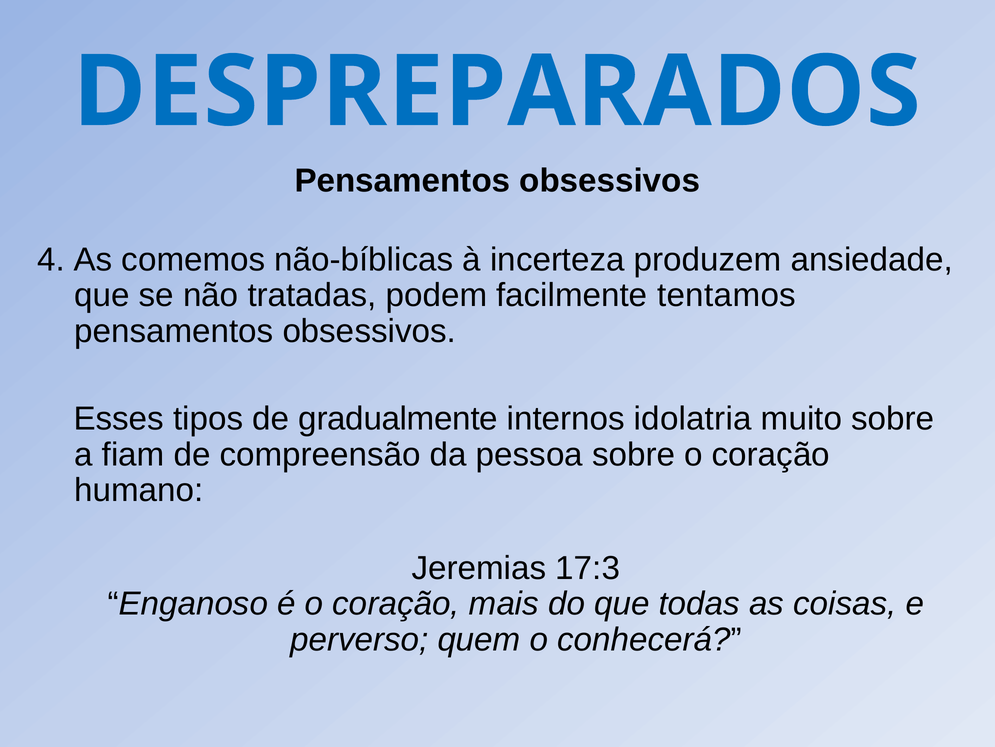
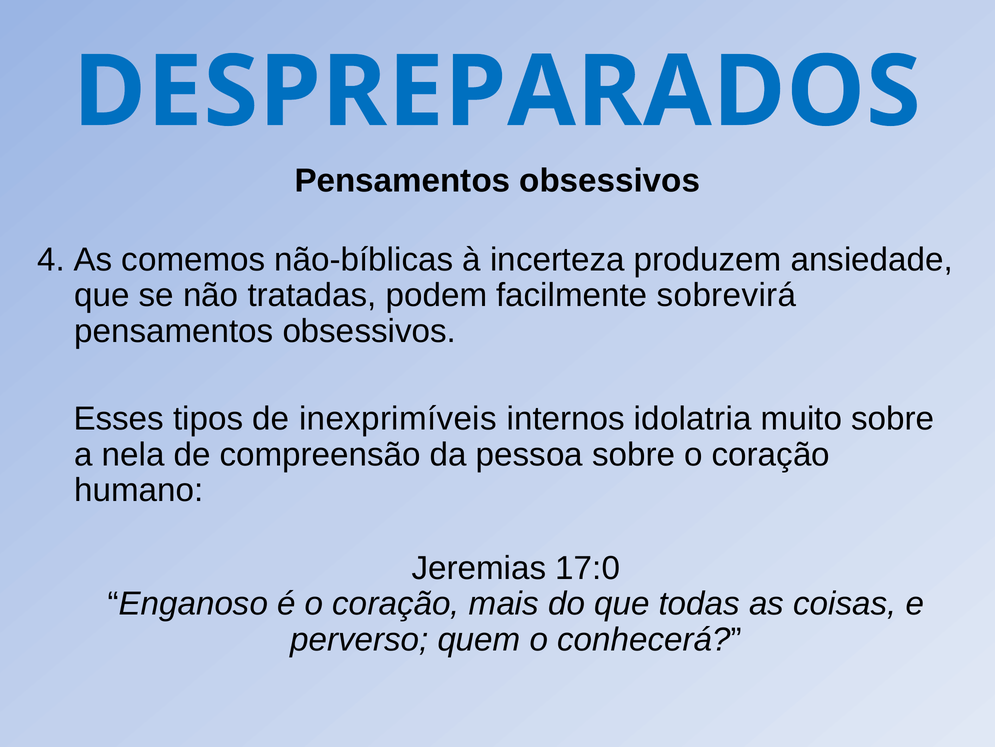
tentamos: tentamos -> sobrevirá (727, 295)
gradualmente: gradualmente -> inexprimíveis (398, 418)
fiam: fiam -> nela (133, 454)
17:3: 17:3 -> 17:0 (588, 568)
